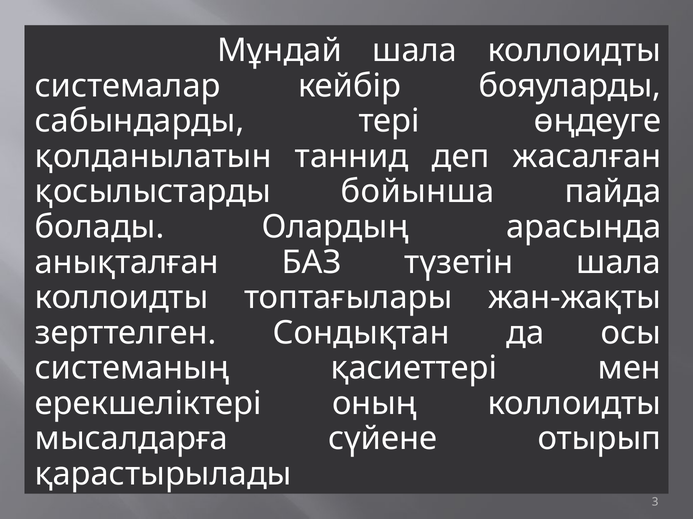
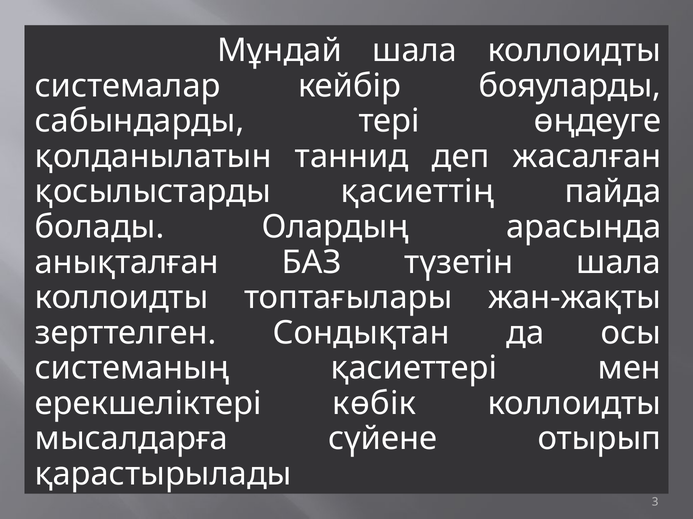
бойынша: бойынша -> қасиеттің (418, 192)
оның: оның -> көбік (374, 404)
